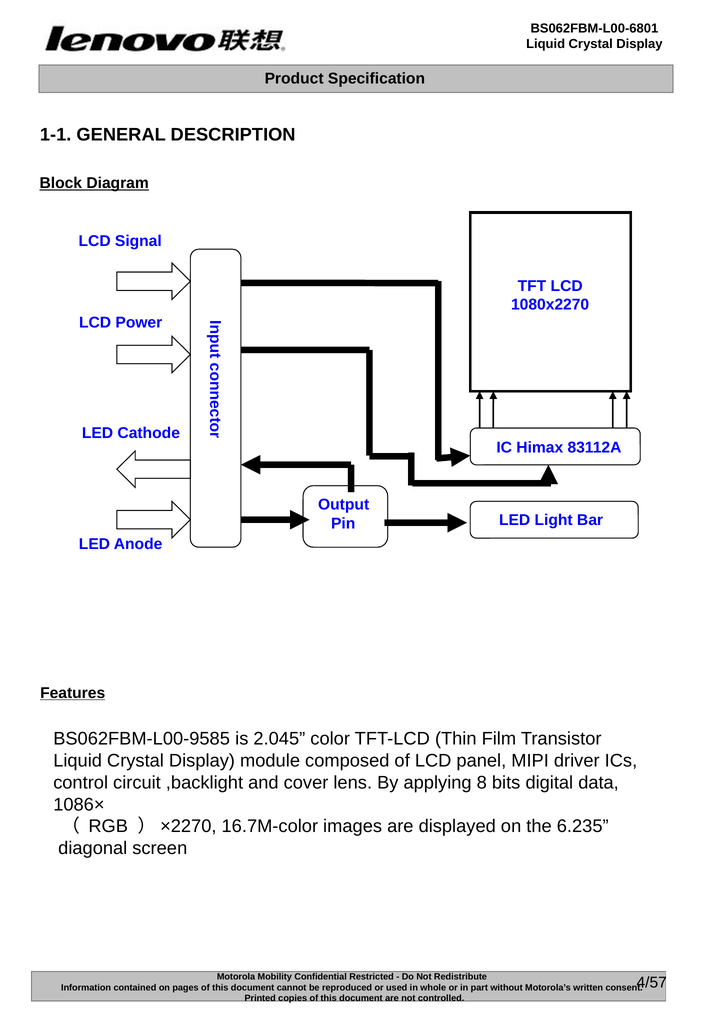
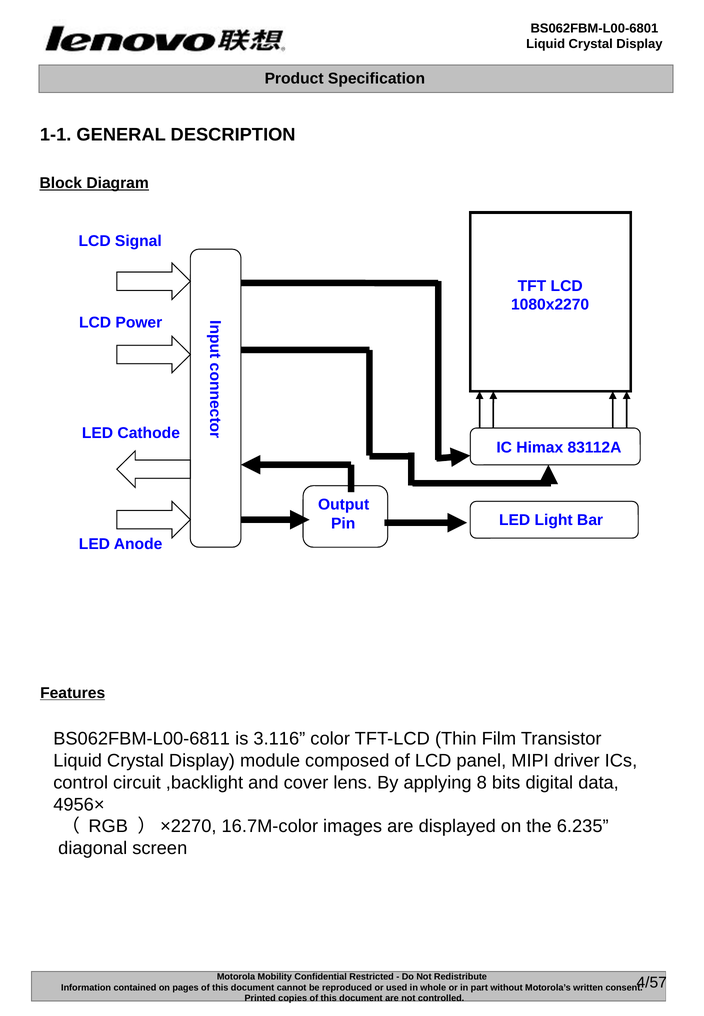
BS062FBM-L00-9585: BS062FBM-L00-9585 -> BS062FBM-L00-6811 (142, 740)
2.045: 2.045 -> 3.116 (279, 740)
1086×: 1086× -> 4956× (79, 805)
